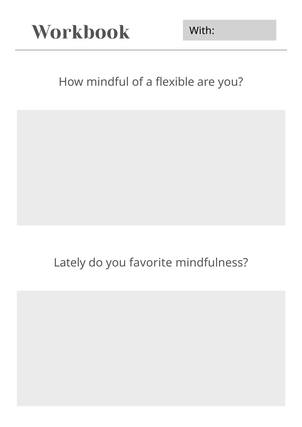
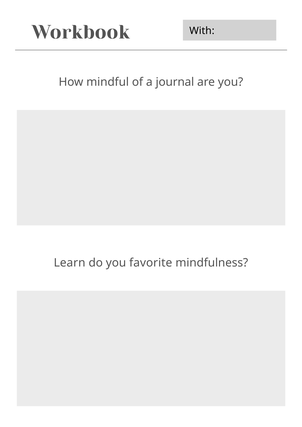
flexible: flexible -> journal (175, 82)
Lately: Lately -> Learn (70, 263)
